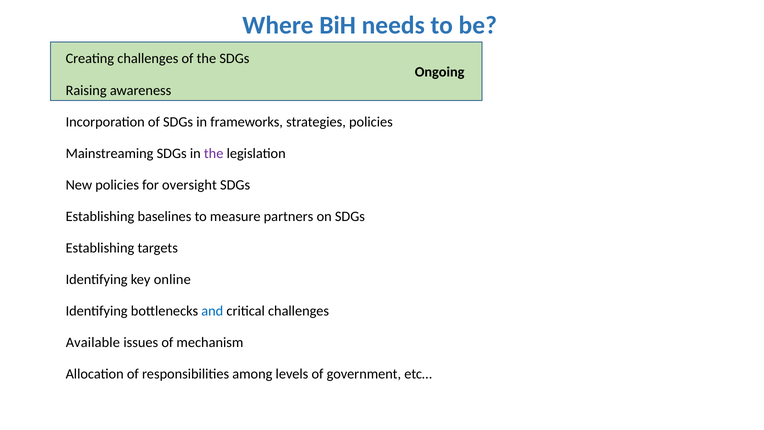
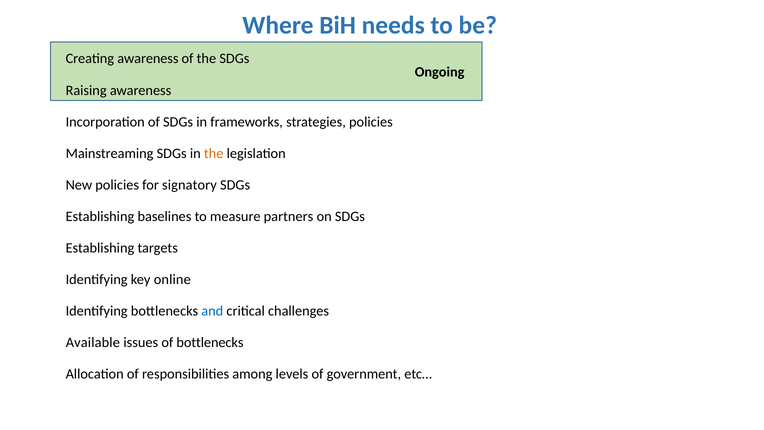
Creating challenges: challenges -> awareness (148, 59)
the colour: purple -> orange (214, 153)
oversight: oversight -> signatory (189, 185)
of mechanism: mechanism -> bottlenecks (210, 342)
